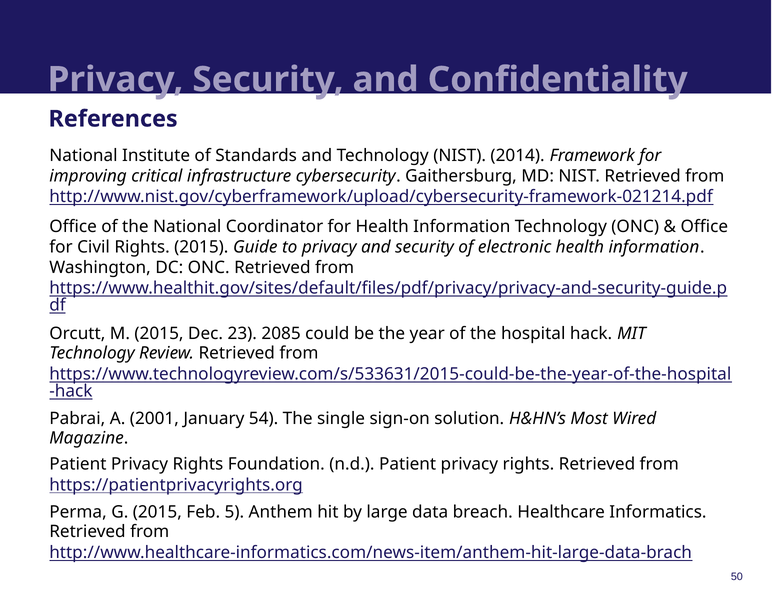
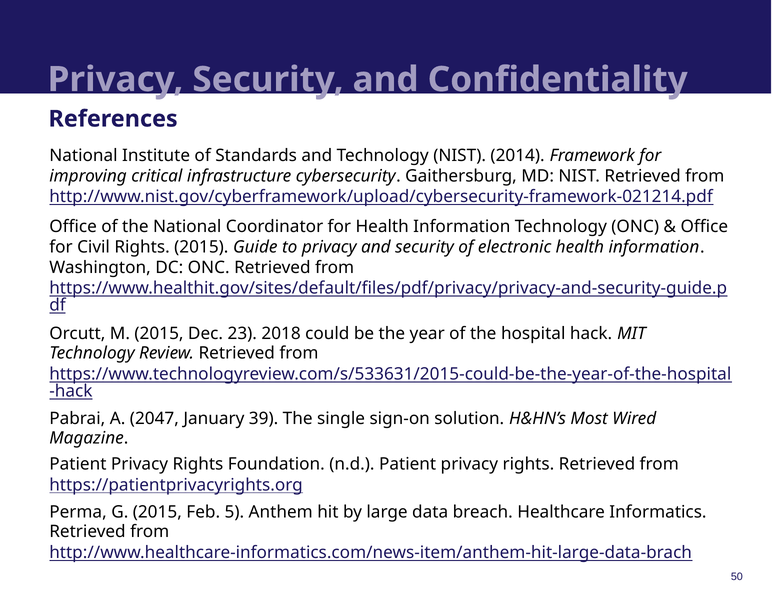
2085: 2085 -> 2018 (281, 334)
2001: 2001 -> 2047 (154, 419)
54: 54 -> 39 (264, 419)
